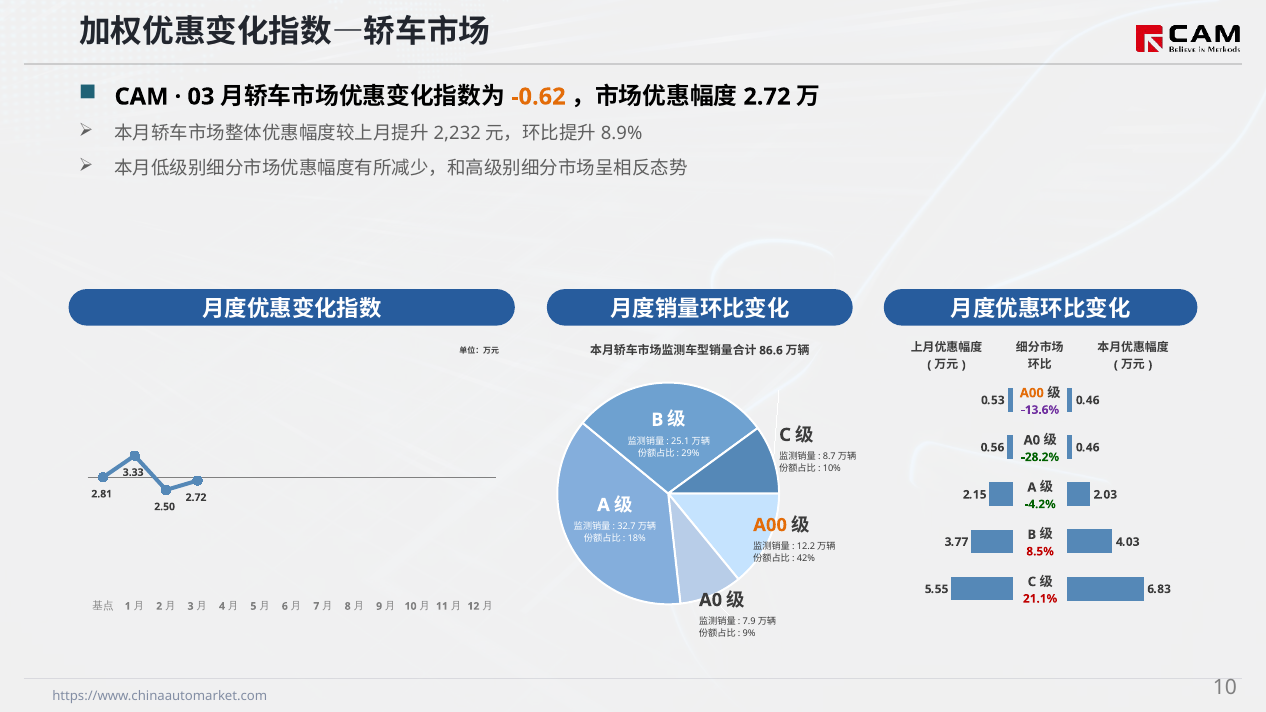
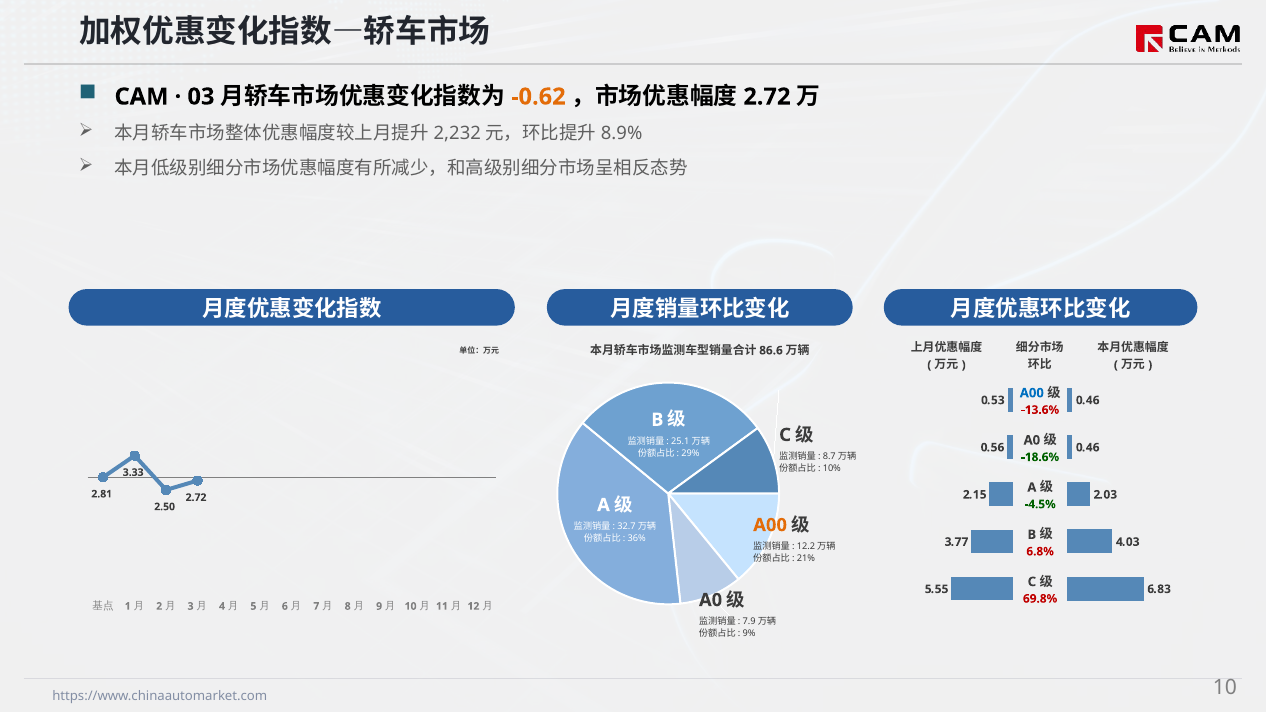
A00 colour: orange -> blue (1032, 393)
-13.6% colour: purple -> red (1040, 410)
-28.2%: -28.2% -> -18.6% (1040, 457)
-4.2%: -4.2% -> -4.5% (1040, 504)
18%: 18% -> 36% (637, 539)
8.5%: 8.5% -> 6.8% (1040, 552)
42%: 42% -> 21% (806, 559)
21.1%: 21.1% -> 69.8% (1040, 599)
